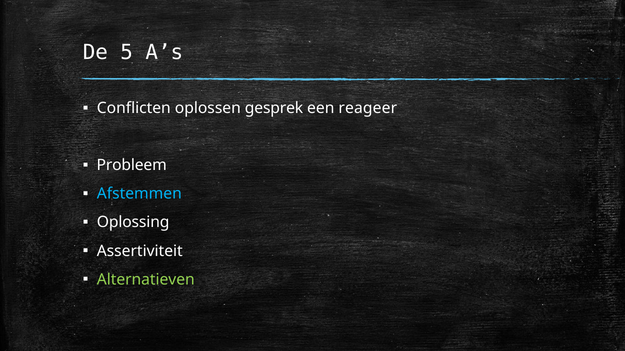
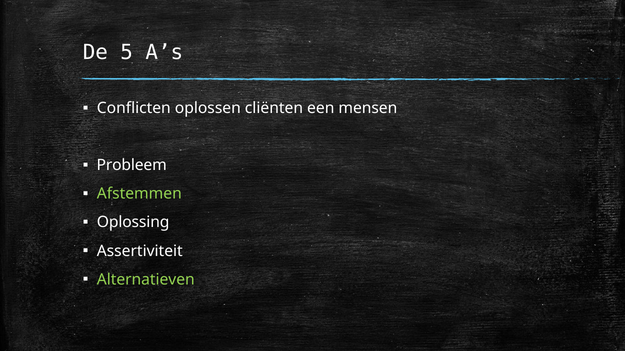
gesprek: gesprek -> cliënten (274, 108)
reageer: reageer -> mensen (368, 108)
Afstemmen colour: light blue -> light green (139, 194)
